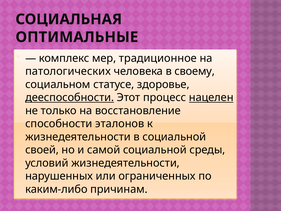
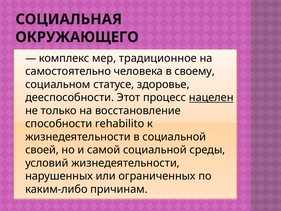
ОПТИМАЛЬНЫЕ: ОПТИМАЛЬНЫЕ -> ОКРУЖАЮЩЕГО (77, 37)
патологических: патологических -> самостоятельно (68, 71)
дееспособности underline: present -> none (70, 97)
эталонов: эталонов -> rehabilito (120, 124)
